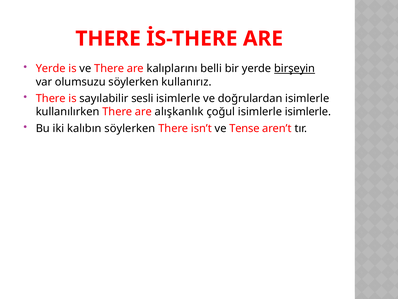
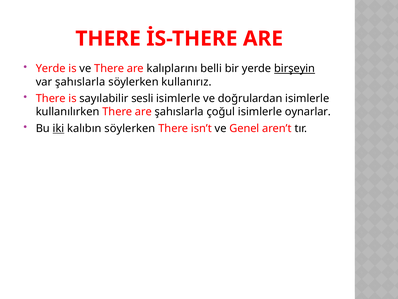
var olumsuzu: olumsuzu -> şahıslarla (80, 82)
are alışkanlık: alışkanlık -> şahıslarla (179, 112)
isimlerle isimlerle: isimlerle -> oynarlar (308, 112)
iki underline: none -> present (58, 128)
Tense: Tense -> Genel (244, 128)
